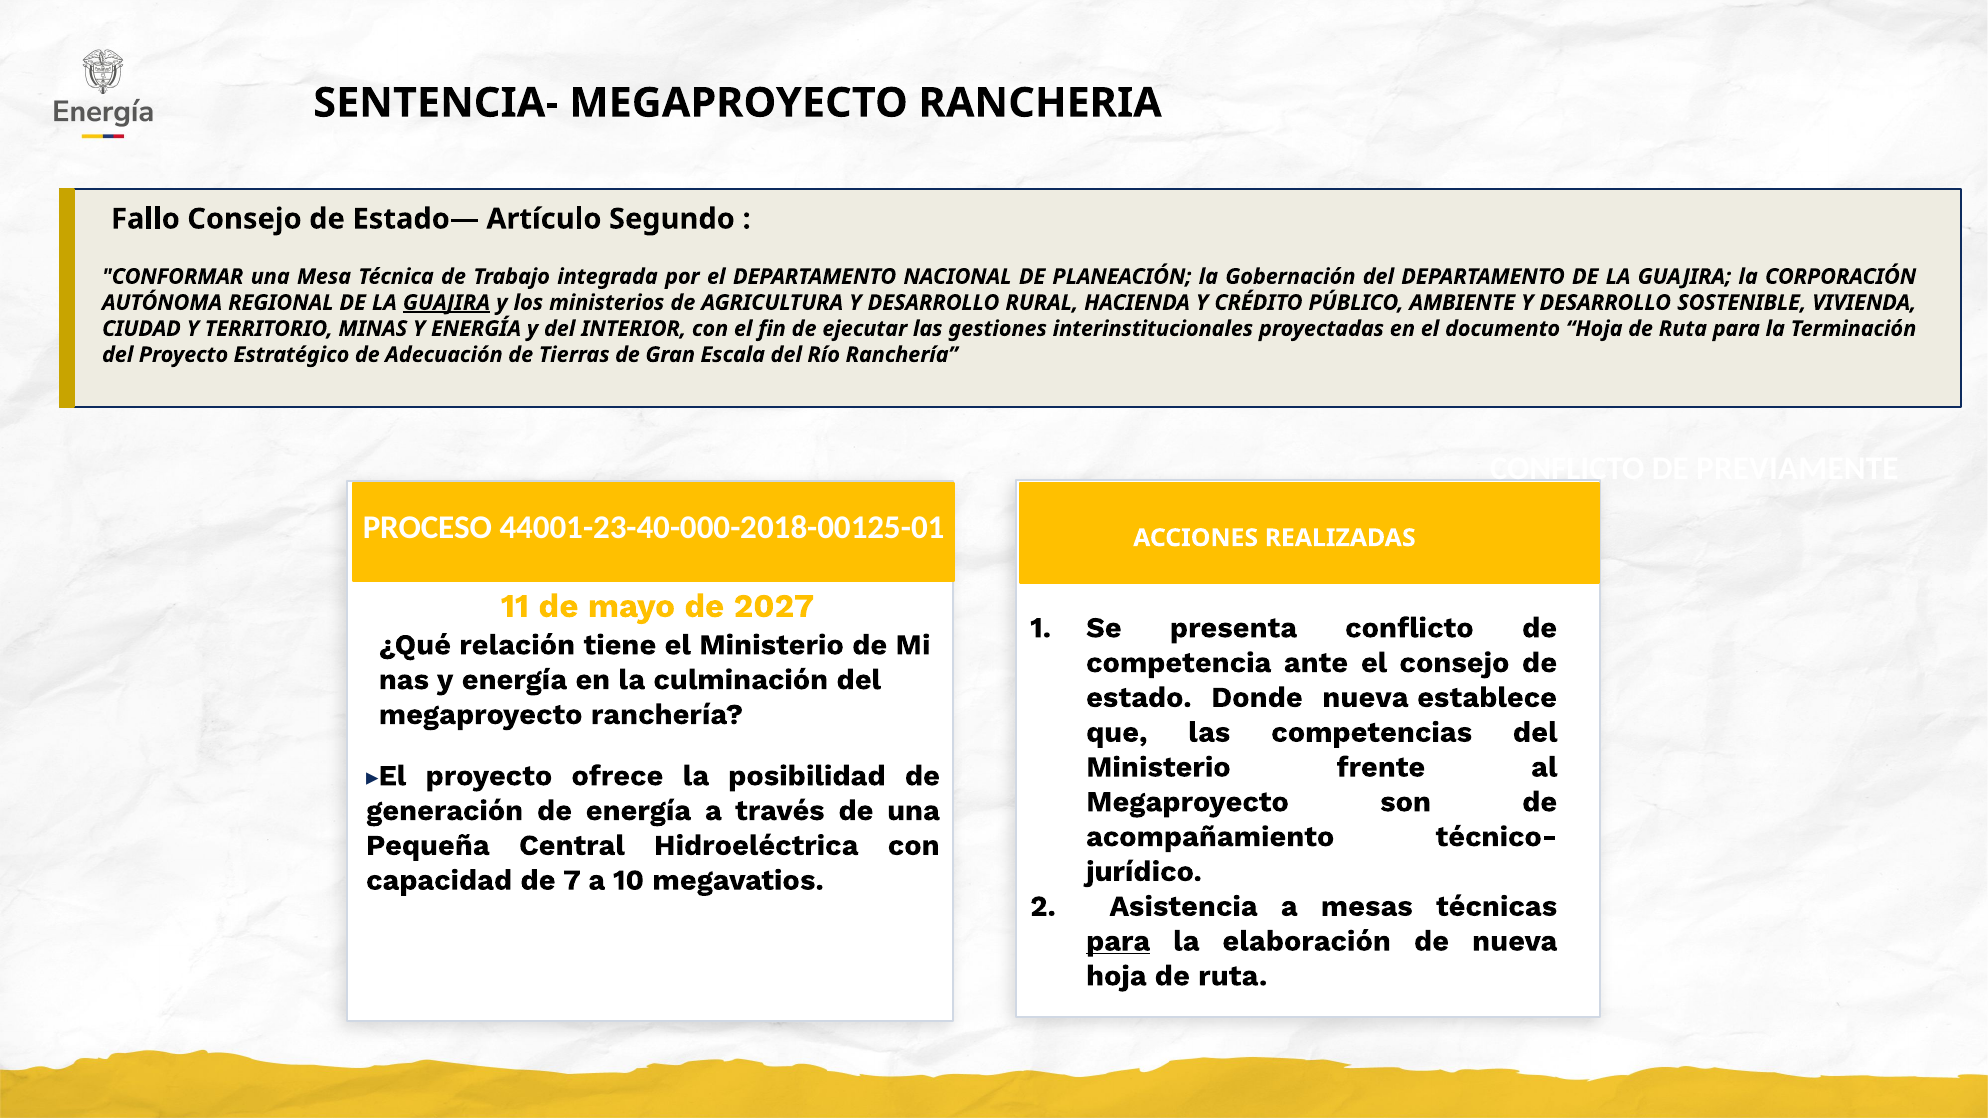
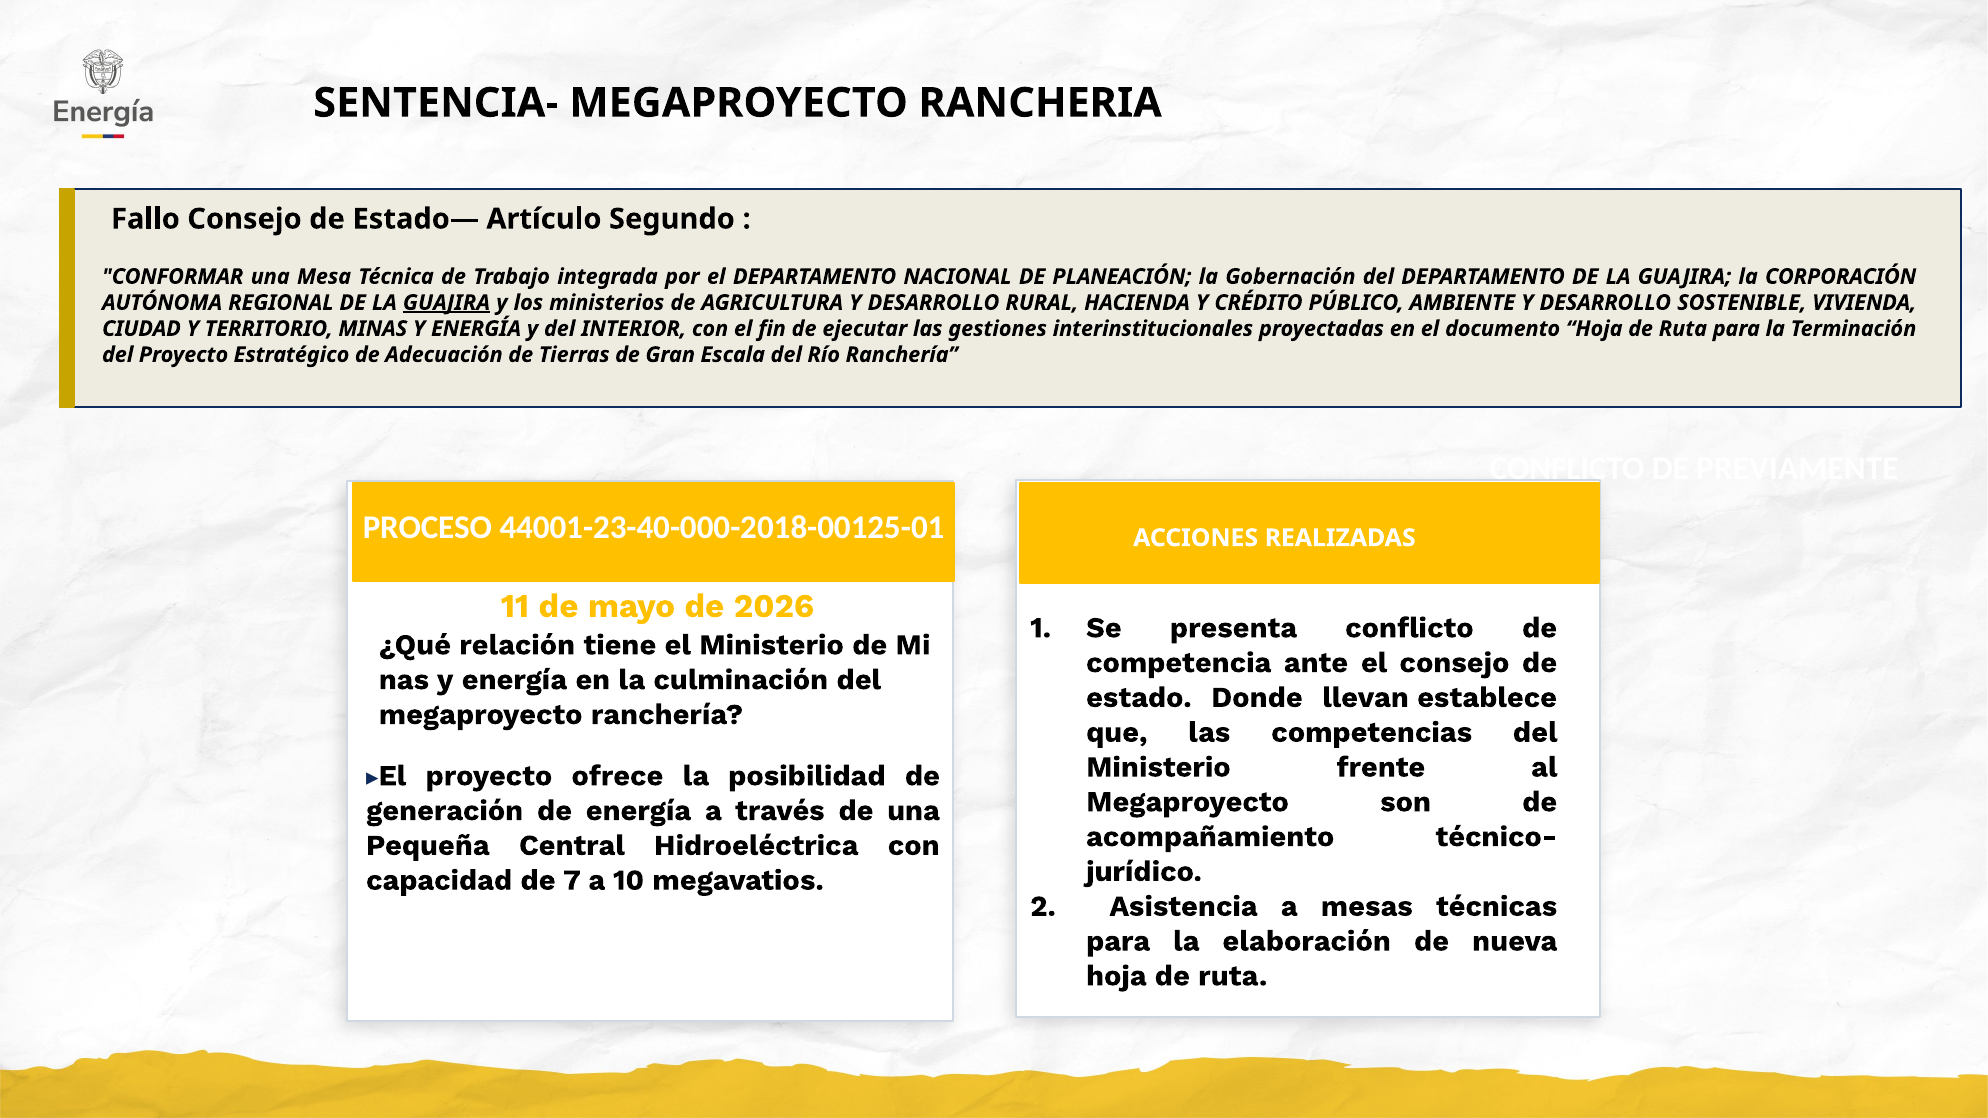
2027: 2027 -> 2026 (774, 606)
Donde nueva: nueva -> llevan (1366, 698)
para underline: present -> none (1118, 941)
